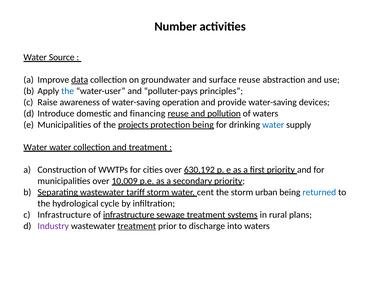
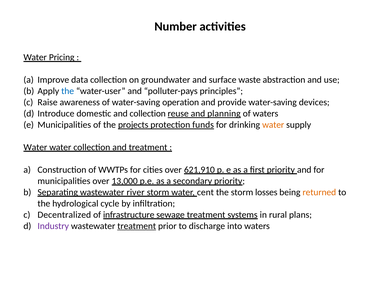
Source: Source -> Pricing (62, 57)
data underline: present -> none (80, 80)
surface reuse: reuse -> waste (250, 80)
and financing: financing -> collection (148, 114)
pollution: pollution -> planning (224, 114)
protection being: being -> funds (203, 125)
water colour: blue -> orange (273, 125)
630,192: 630,192 -> 621,910 (199, 170)
10,009: 10,009 -> 13,000 (125, 181)
tariff: tariff -> river (136, 192)
urban: urban -> losses (266, 192)
returned colour: blue -> orange (319, 192)
Infrastructure: Infrastructure -> Decentralized (64, 215)
